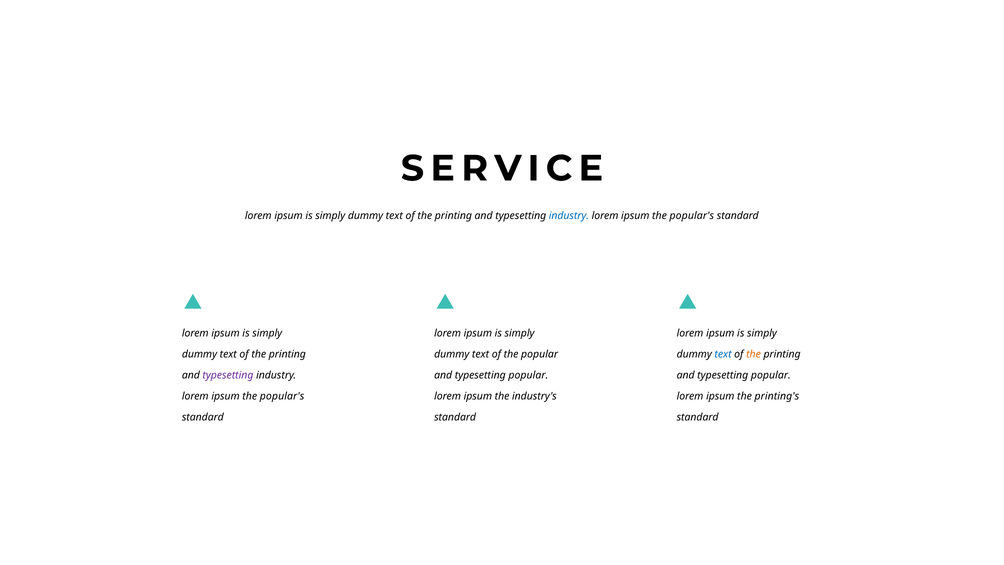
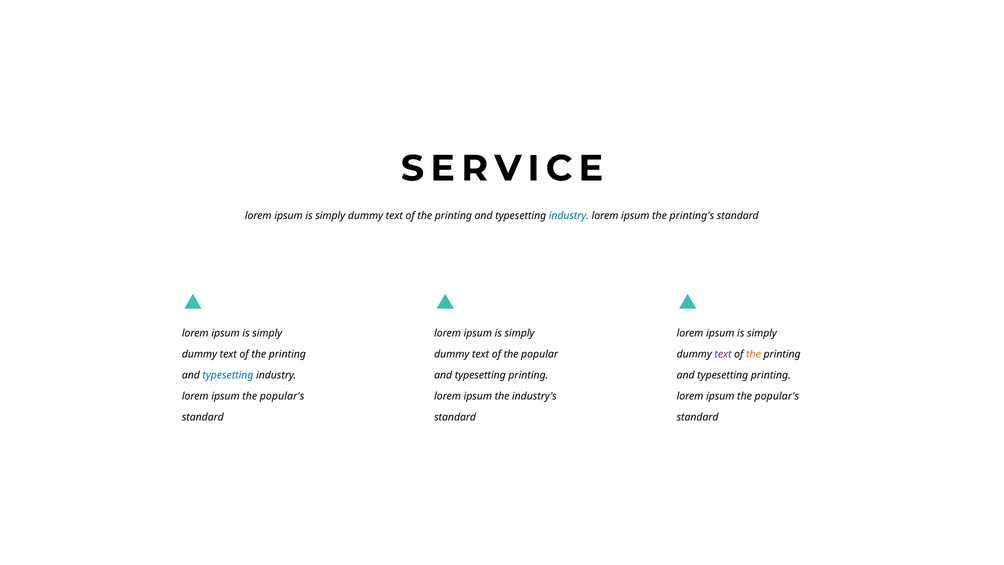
popular's: popular's -> printing's (692, 216)
text colour: blue -> purple (723, 354)
typesetting colour: purple -> blue (228, 375)
popular: popular -> printing (528, 375)
popular: popular -> printing (771, 375)
printing's: printing's -> popular's (777, 396)
